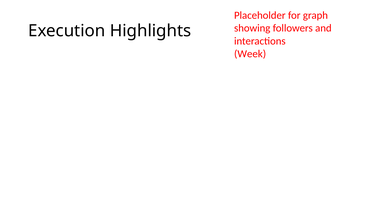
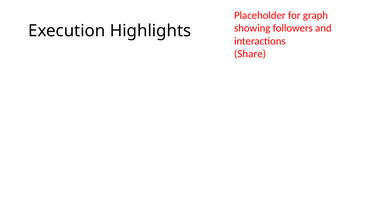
Week: Week -> Share (250, 54)
